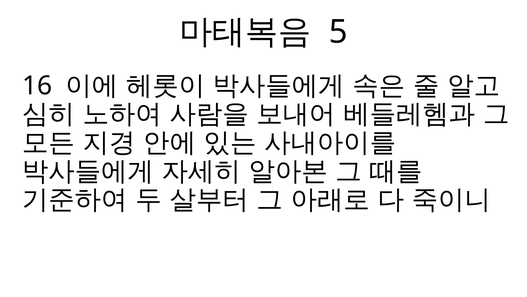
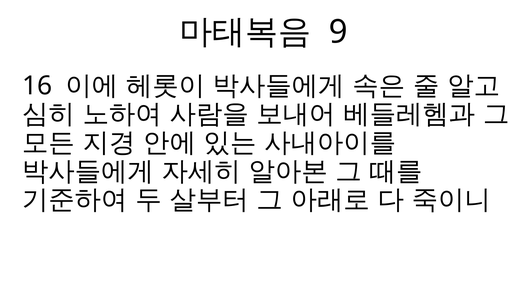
5: 5 -> 9 (338, 32)
